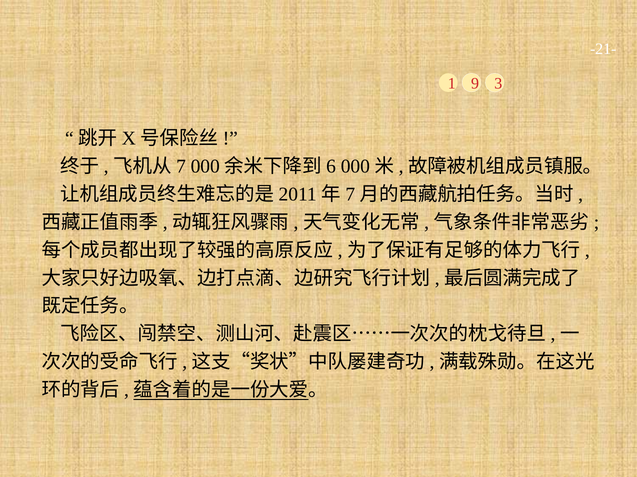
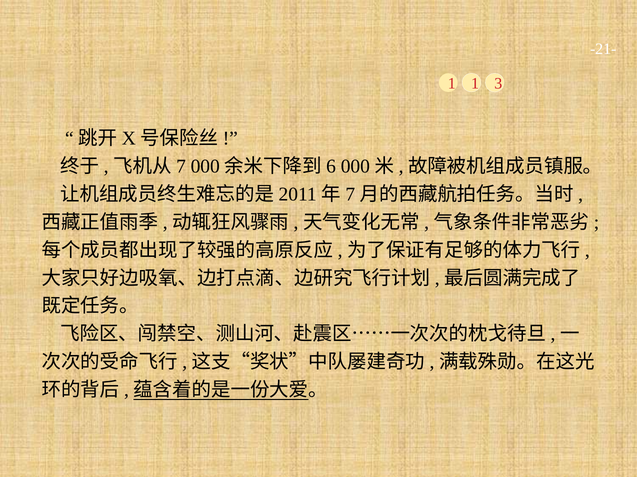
1 9: 9 -> 1 (475, 84)
